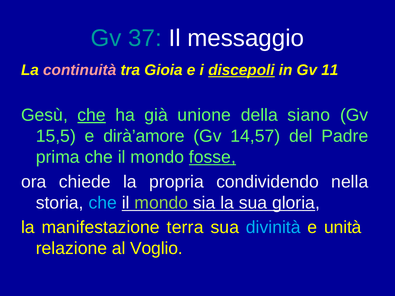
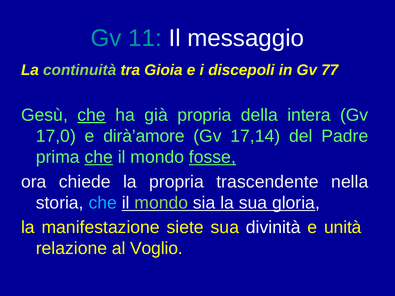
37: 37 -> 11 (145, 38)
continuità colour: pink -> light green (80, 70)
discepoli underline: present -> none (241, 70)
11: 11 -> 77 (330, 70)
già unione: unione -> propria (204, 115)
siano: siano -> intera (309, 115)
15,5: 15,5 -> 17,0 (56, 136)
14,57: 14,57 -> 17,14 (255, 136)
che underline: none -> present (99, 157)
condividendo: condividendo -> trascendente (268, 182)
terra: terra -> siete (185, 228)
divinità colour: light blue -> white (273, 228)
